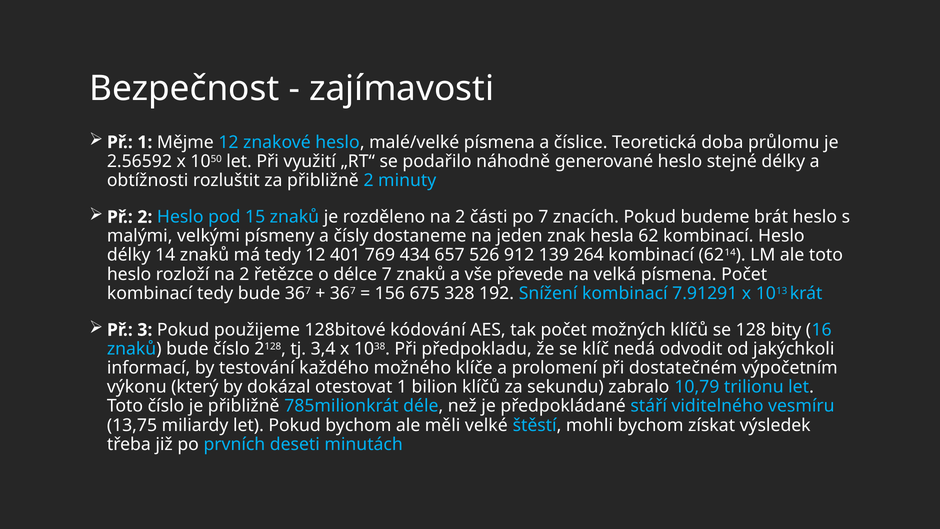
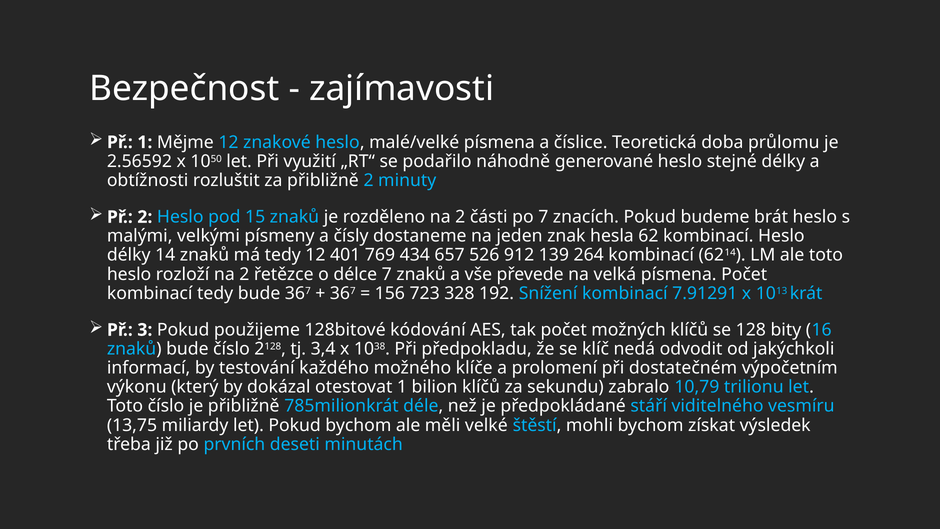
675: 675 -> 723 (425, 293)
